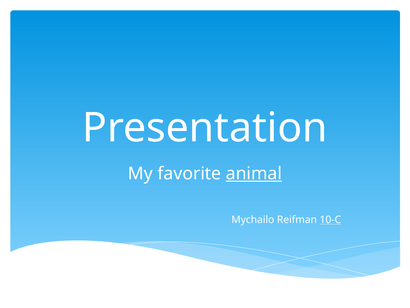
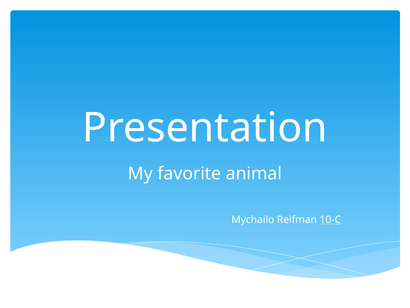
animal underline: present -> none (254, 173)
